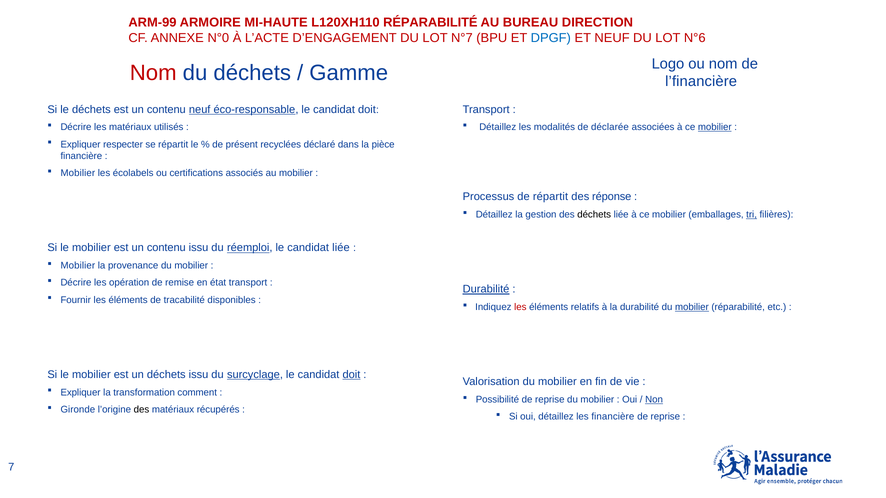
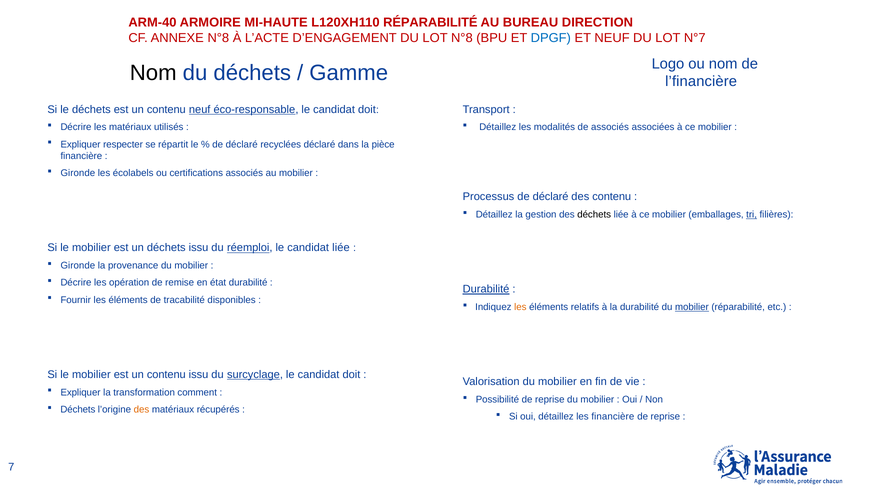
ARM-99: ARM-99 -> ARM-40 (152, 22)
ANNEXE N°0: N°0 -> N°8 (218, 38)
LOT N°7: N°7 -> N°8 (462, 38)
N°6: N°6 -> N°7 (695, 38)
Nom colour: red -> black (153, 73)
de déclarée: déclarée -> associés (610, 127)
mobilier underline: present -> none (715, 127)
présent: présent -> déclaré (242, 145)
Mobilier: Mobilier -> Gironde (78, 173)
Processus de répartit: répartit -> déclaré (551, 197)
des réponse: réponse -> contenu (612, 197)
mobilier est un contenu: contenu -> déchets (166, 248)
Mobilier: Mobilier -> Gironde (78, 266)
état transport: transport -> durabilité (248, 283)
les colour: red -> orange (520, 307)
mobilier est un déchets: déchets -> contenu (166, 375)
doit underline: present -> none (351, 375)
Non underline: present -> none (654, 400)
Gironde: Gironde -> Déchets (78, 410)
des colour: black -> orange (141, 410)
